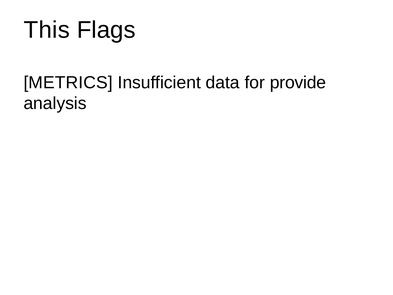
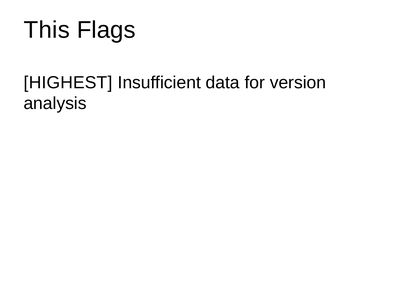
METRICS: METRICS -> HIGHEST (68, 82)
provide: provide -> version (298, 82)
